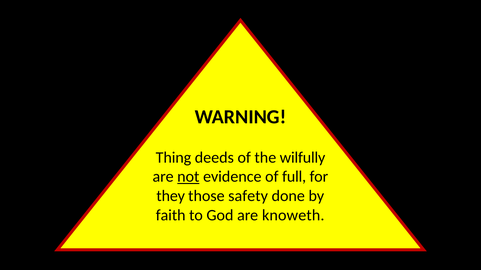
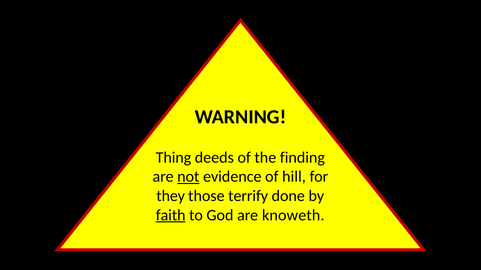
wilfully: wilfully -> finding (302, 158)
full: full -> hill (294, 177)
safety: safety -> terrify (248, 196)
faith underline: none -> present (171, 216)
